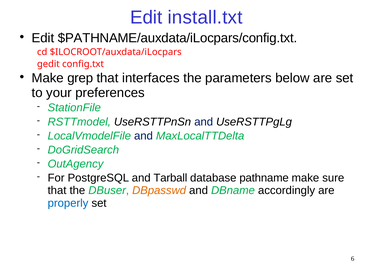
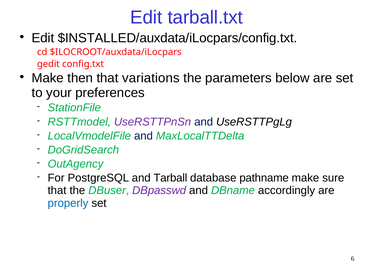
install.txt: install.txt -> tarball.txt (205, 17)
$PATHNAME/auxdata/iLocpars/config.txt: $PATHNAME/auxdata/iLocpars/config.txt -> $INSTALLED/auxdata/iLocpars/config.txt (178, 38)
grep: grep -> then (80, 78)
interfaces: interfaces -> variations (151, 78)
UseRSTTPnSn colour: black -> purple (153, 122)
DBpasswd colour: orange -> purple (159, 190)
